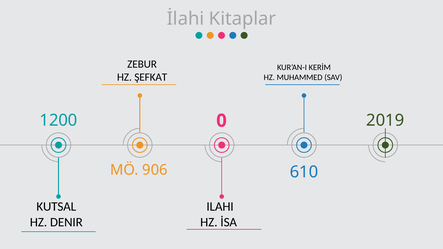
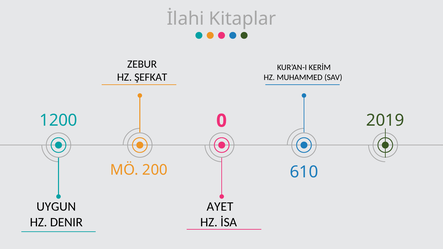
906: 906 -> 200 (155, 170)
KUTSAL: KUTSAL -> UYGUN (56, 207)
ILAHI: ILAHI -> AYET (220, 207)
